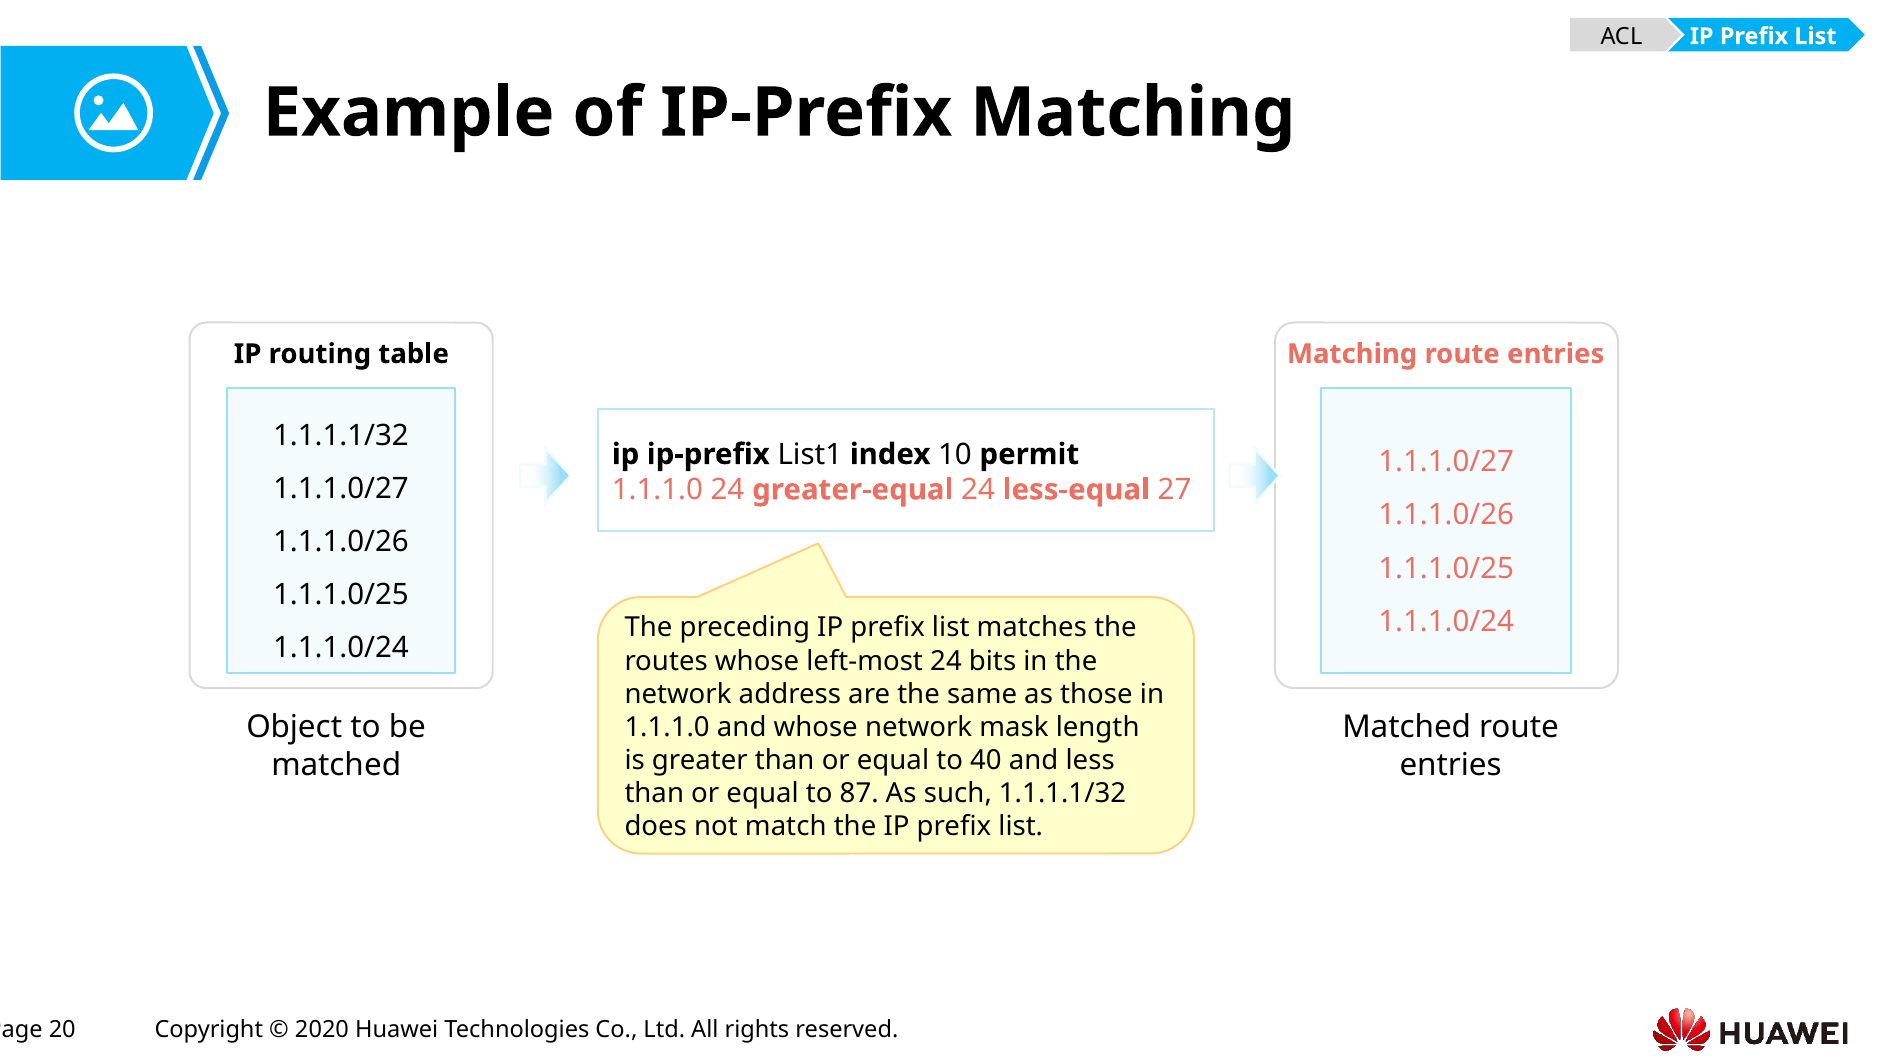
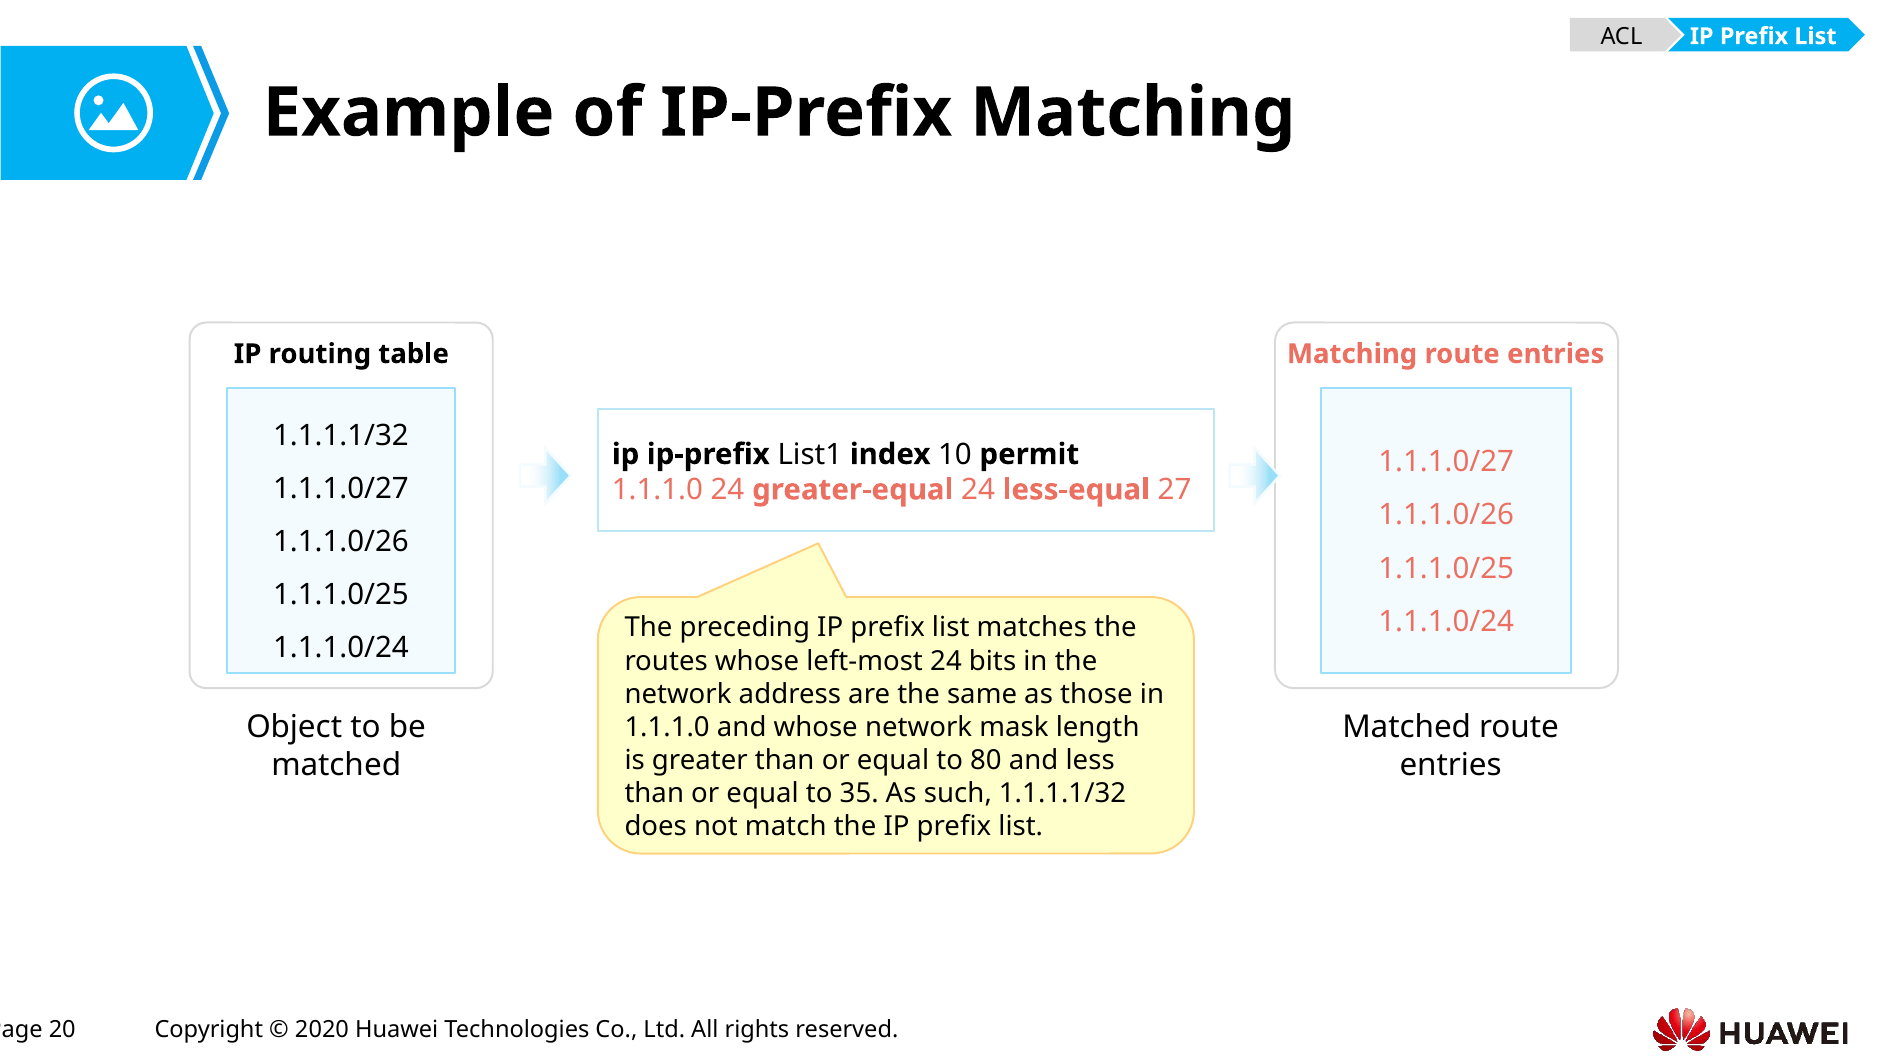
40: 40 -> 80 (986, 760)
87: 87 -> 35 (859, 793)
